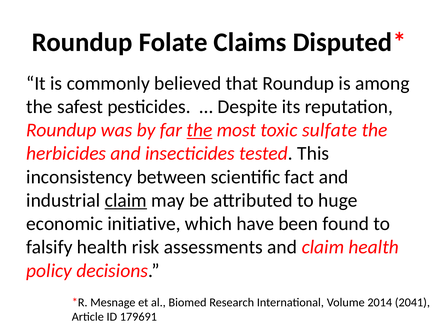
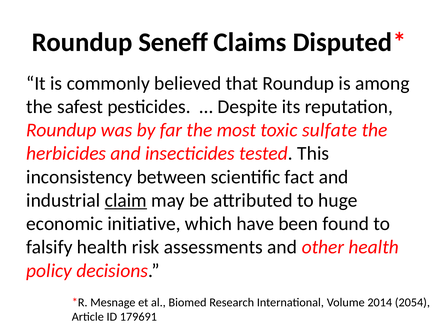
Folate: Folate -> Seneff (173, 42)
the underline: present -> none (200, 130)
and claim: claim -> other (323, 247)
2041: 2041 -> 2054 (412, 302)
